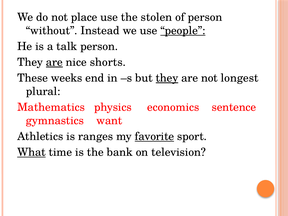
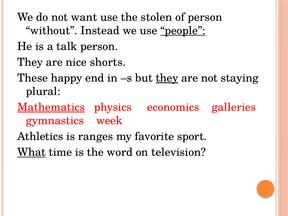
place: place -> want (84, 17)
are underline: present -> none (54, 62)
weeks: weeks -> happy (67, 78)
longest: longest -> staying (240, 78)
Mathematics underline: none -> present (51, 107)
sentence: sentence -> galleries (234, 107)
want: want -> week (109, 121)
favorite underline: present -> none (154, 136)
bank: bank -> word (120, 152)
